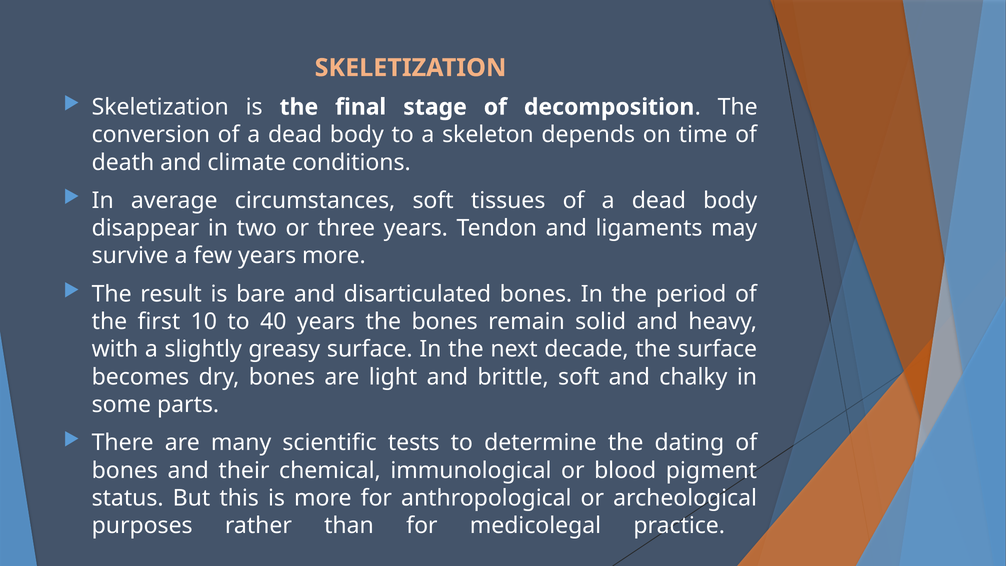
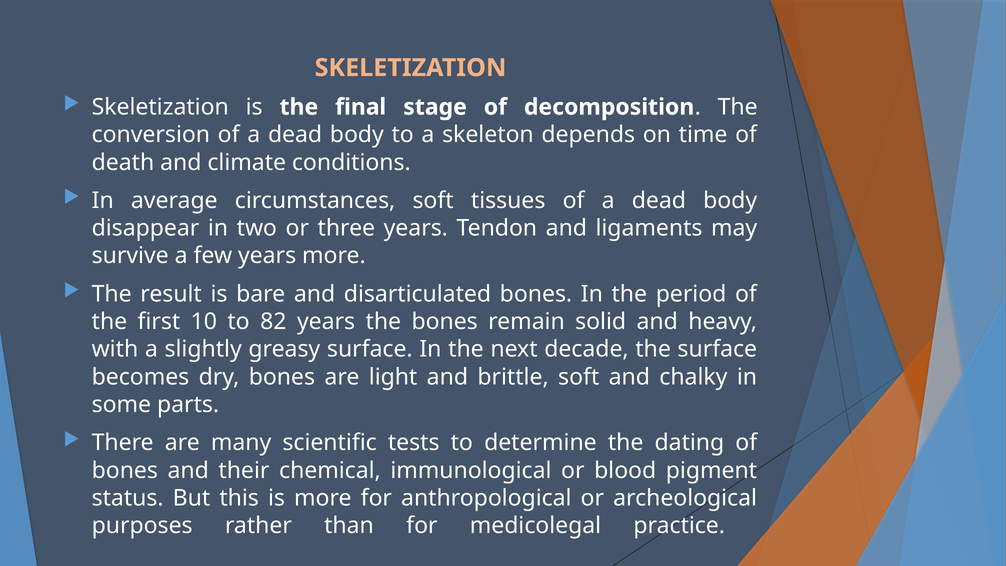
40: 40 -> 82 (273, 322)
